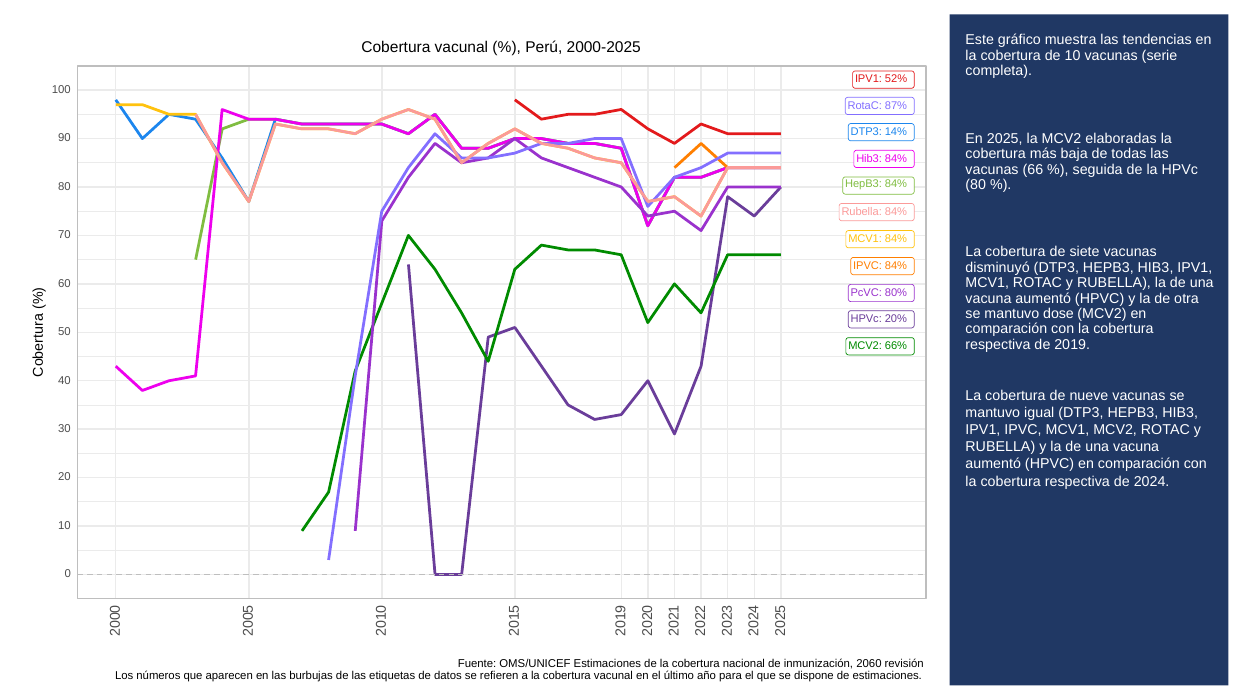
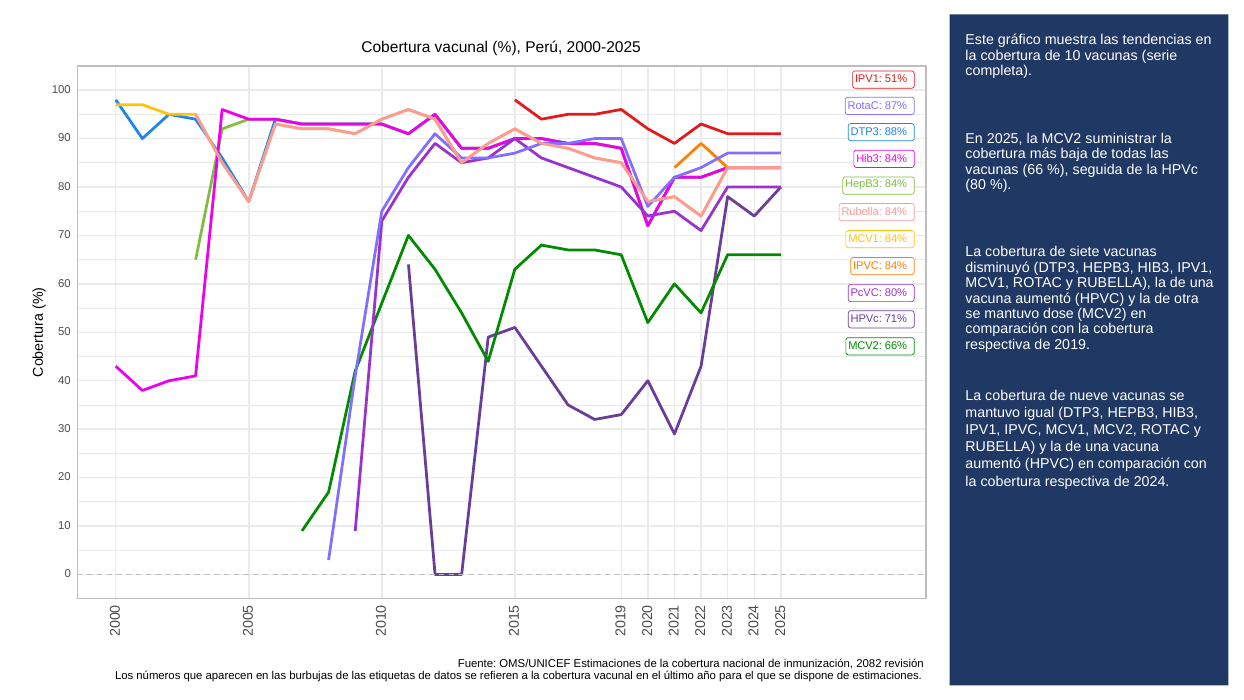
52%: 52% -> 51% (896, 79)
14%: 14% -> 88% (896, 132)
elaboradas: elaboradas -> suministrar (1121, 139)
20%: 20% -> 71% (896, 319)
2060: 2060 -> 2082 (869, 663)
